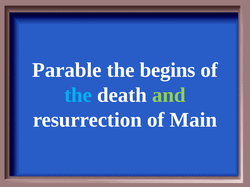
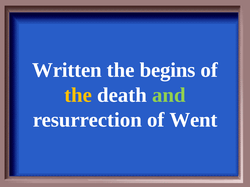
Parable: Parable -> Written (67, 70)
the colour: light blue -> yellow (78, 95)
Main: Main -> Went (193, 120)
